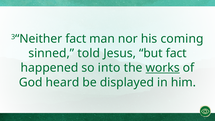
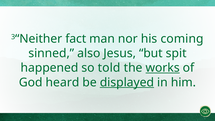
told: told -> also (89, 53)
but fact: fact -> spit (176, 53)
into: into -> told (109, 68)
displayed underline: none -> present (127, 82)
